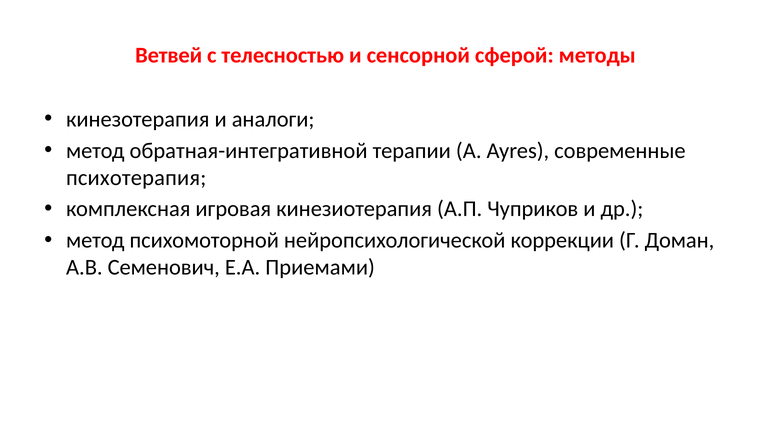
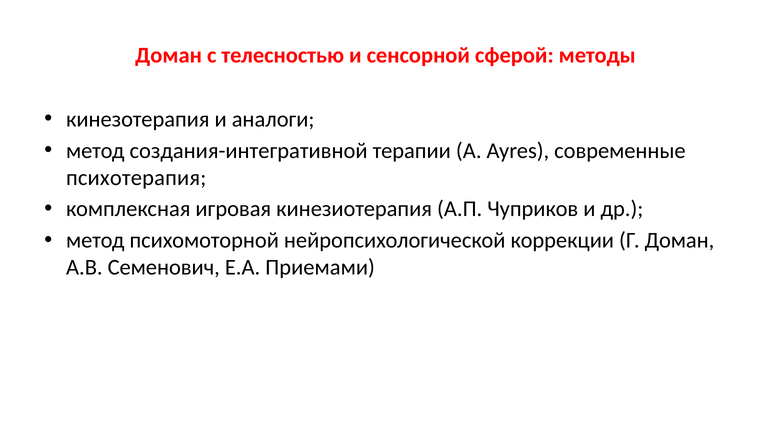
Ветвей: Ветвей -> Доман (169, 55)
обратная-интегративной: обратная-интегративной -> создания-интегративной (249, 151)
